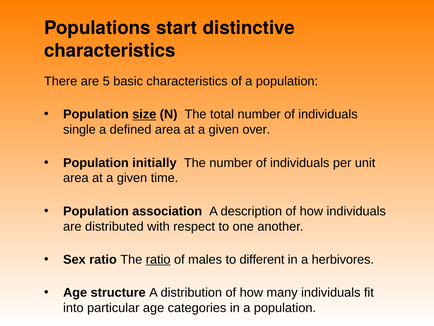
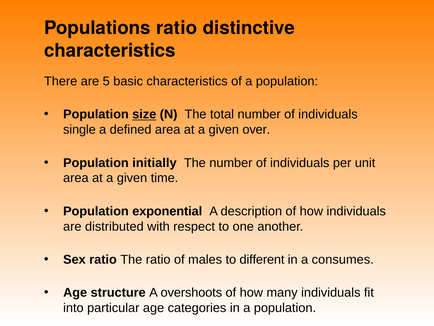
Populations start: start -> ratio (177, 28)
association: association -> exponential (167, 211)
ratio underline: present -> none (158, 259)
herbivores: herbivores -> consumes (343, 259)
distribution: distribution -> overshoots (191, 292)
